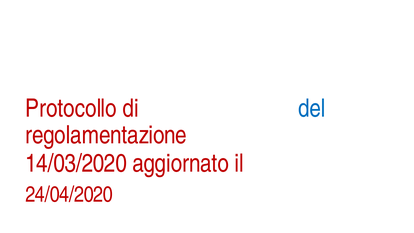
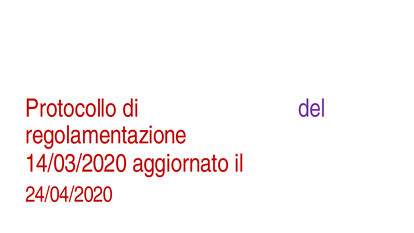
del colour: blue -> purple (312, 108)
